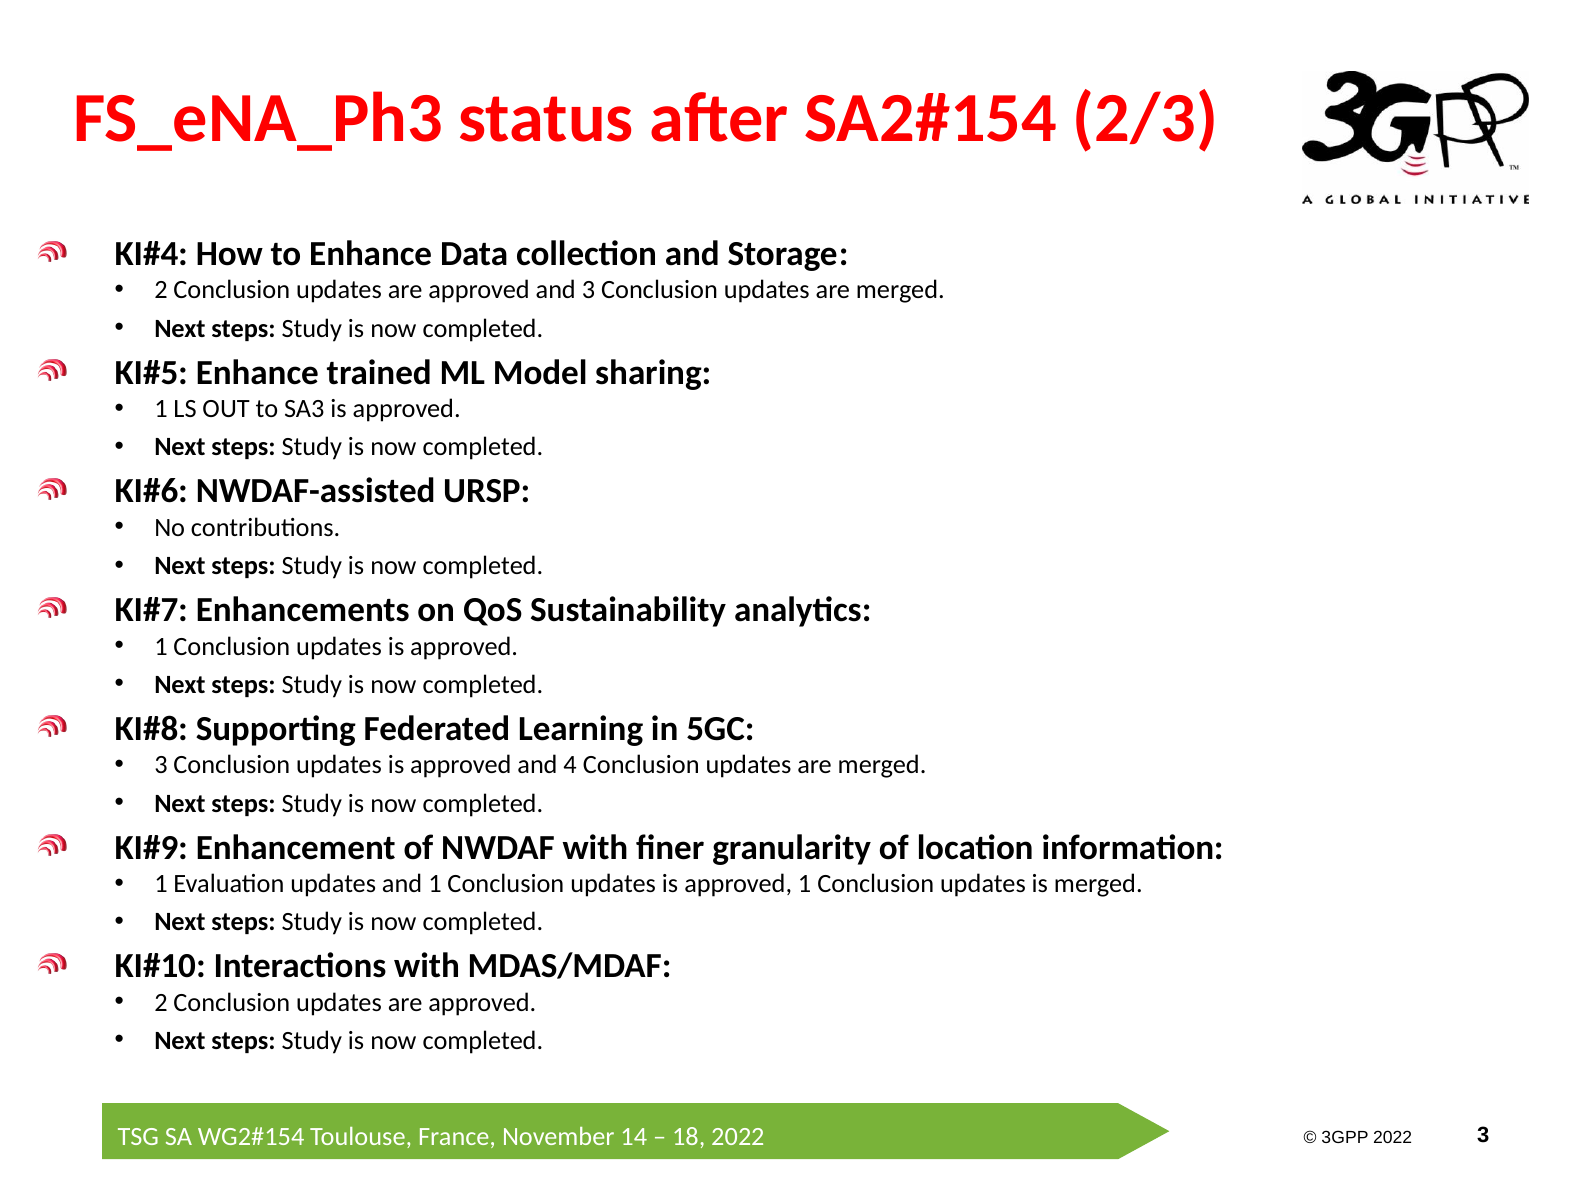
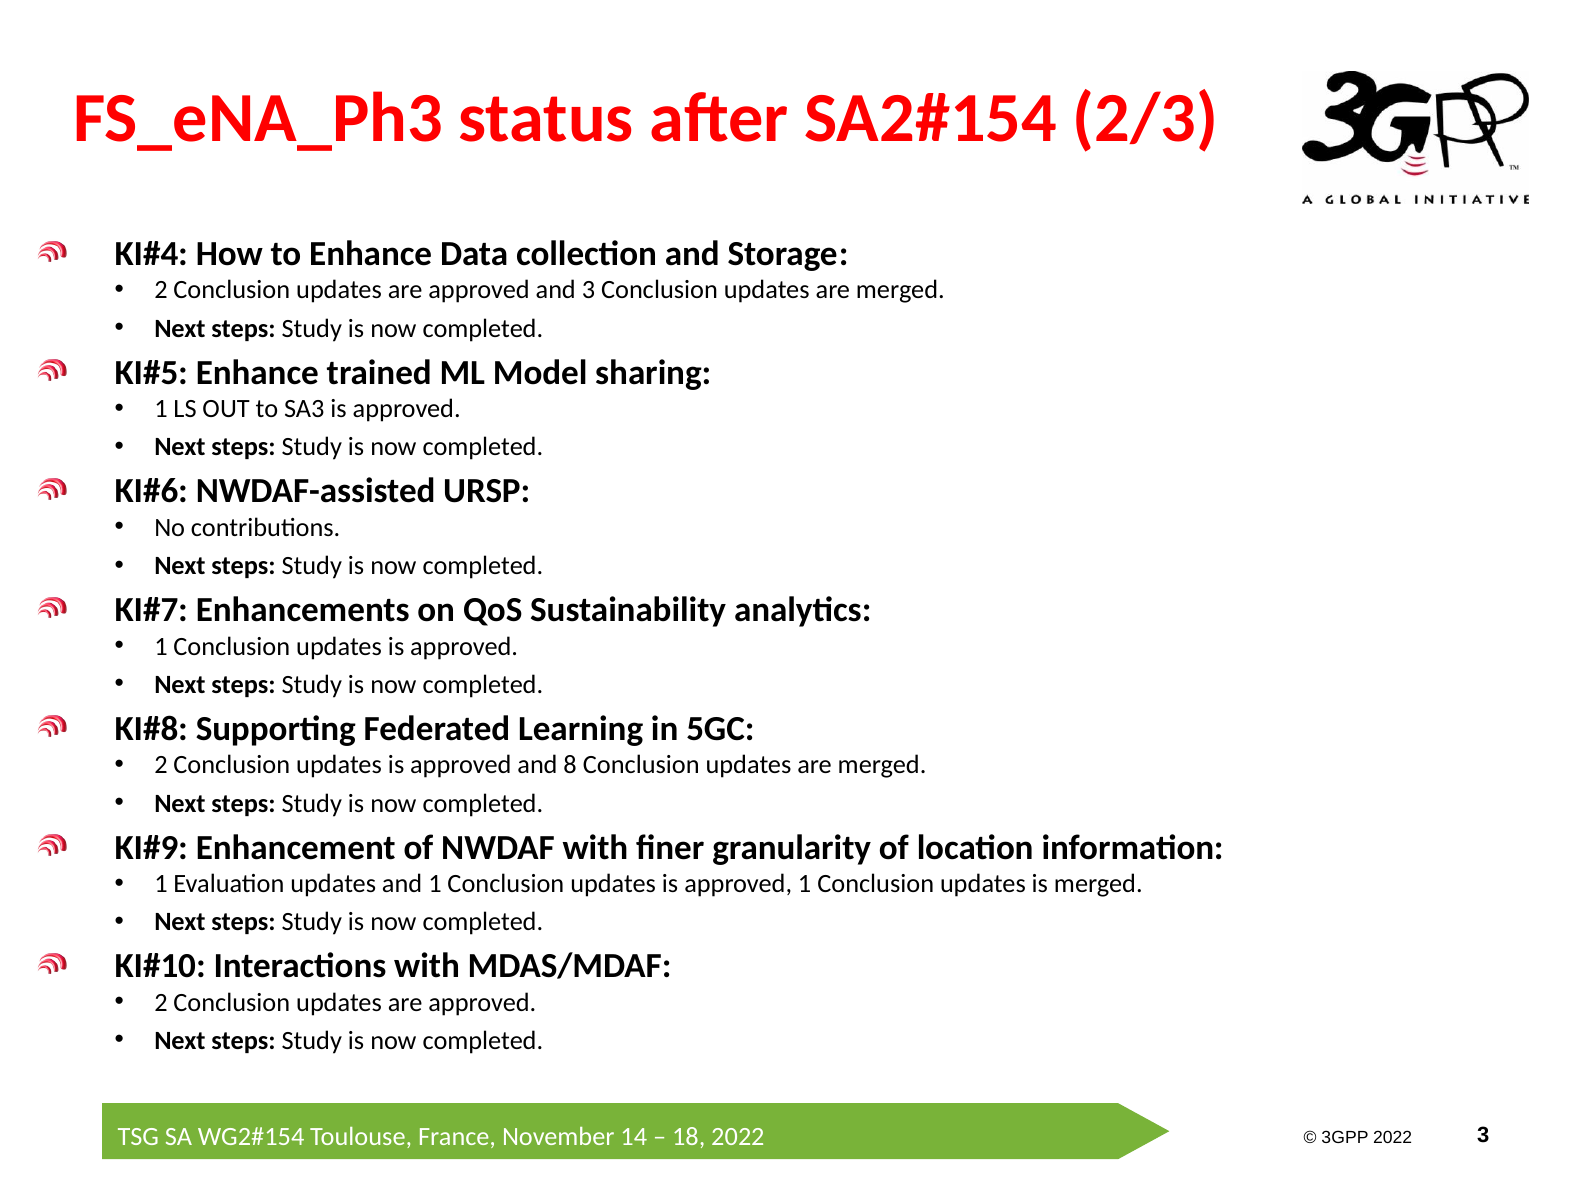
3: 3 -> 2 (161, 765)
4: 4 -> 8 (570, 765)
